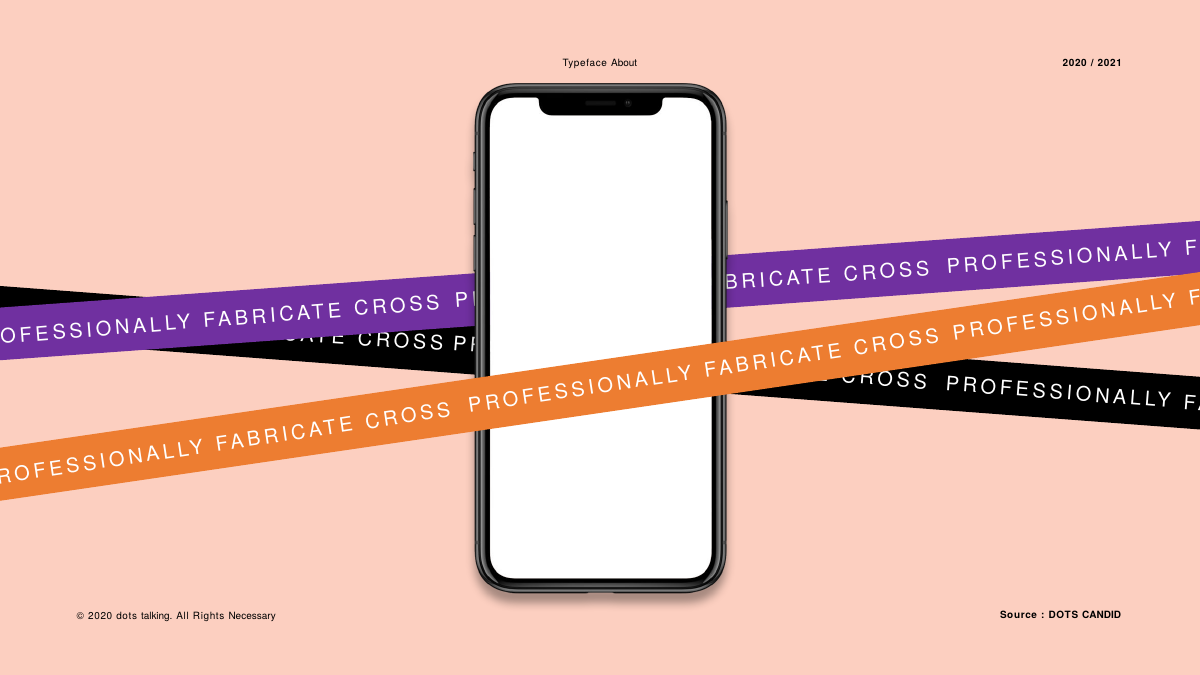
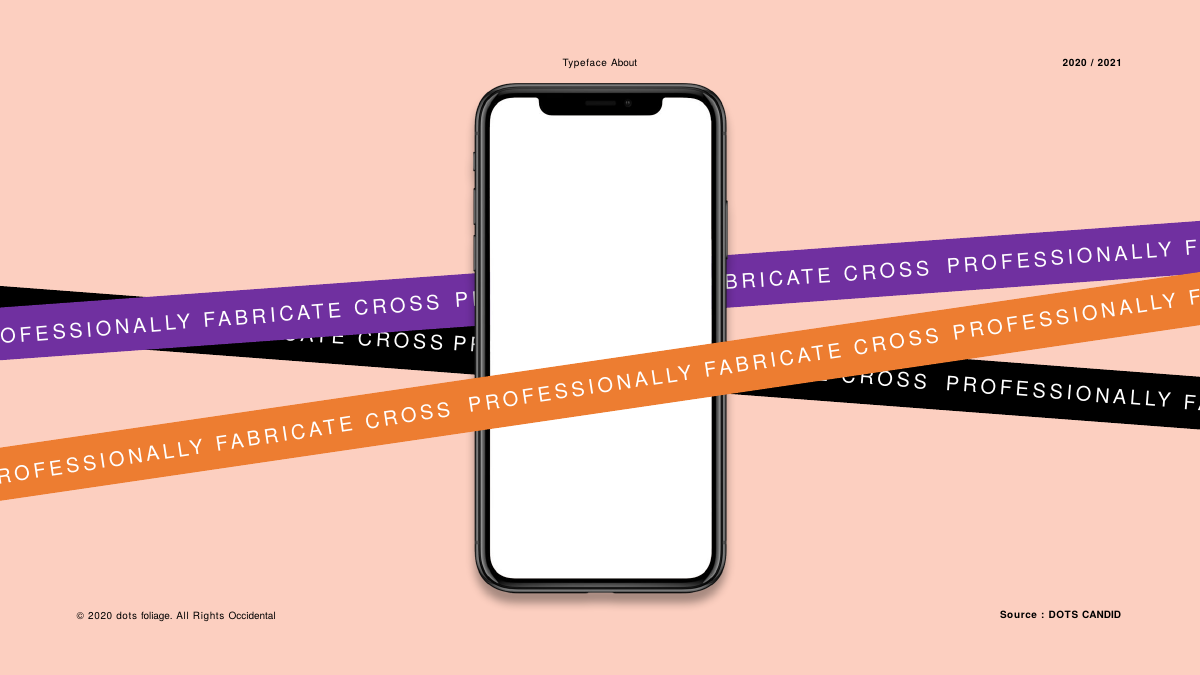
talking: talking -> foliage (157, 616)
Necessary: Necessary -> Occidental (252, 616)
